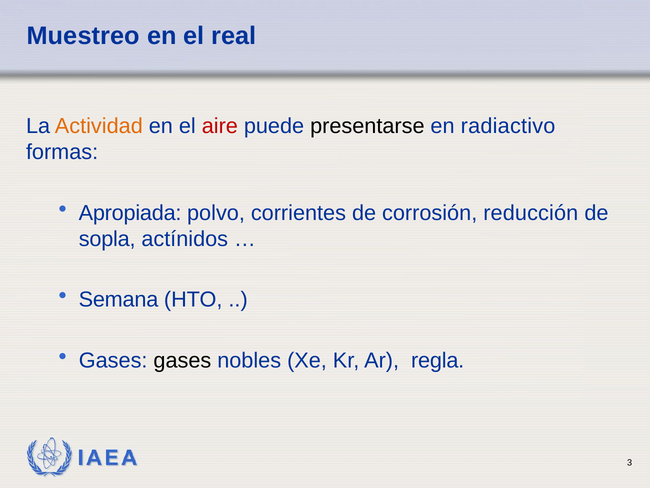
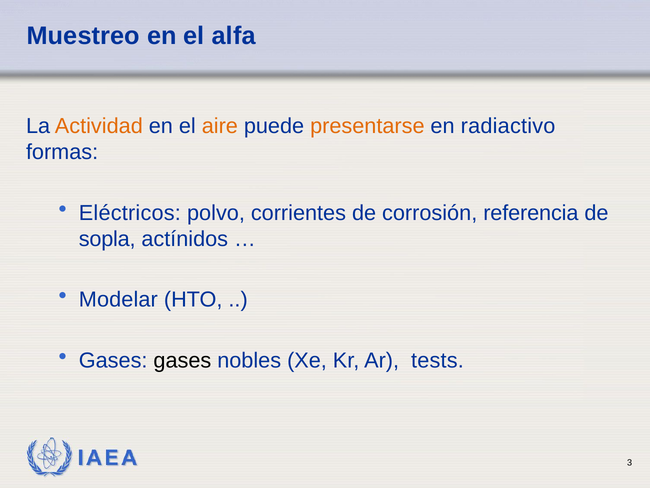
real: real -> alfa (234, 36)
aire colour: red -> orange (220, 126)
presentarse colour: black -> orange (367, 126)
Apropiada: Apropiada -> Eléctricos (130, 213)
reducción: reducción -> referencia (531, 213)
Semana: Semana -> Modelar (118, 299)
regla: regla -> tests (437, 360)
